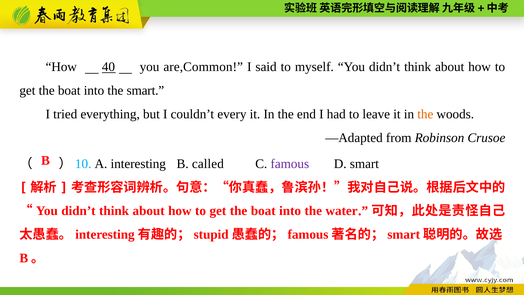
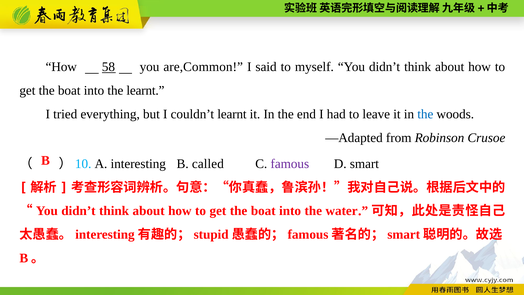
40: 40 -> 58 (108, 67)
the smart: smart -> learnt (145, 91)
couldn’t every: every -> learnt (232, 114)
the colour: orange -> blue (425, 114)
